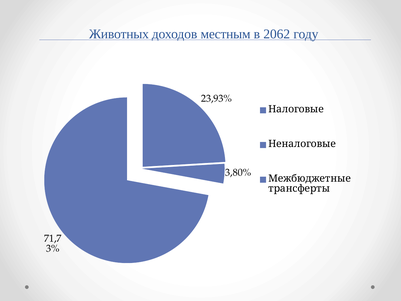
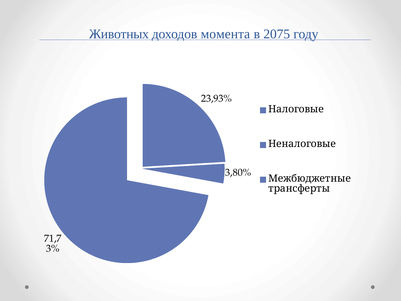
местным: местным -> момента (225, 34)
2062: 2062 -> 2075 (277, 34)
